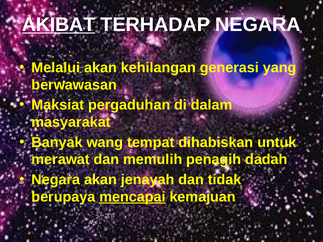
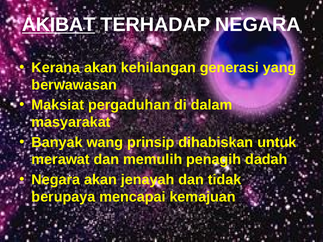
Melalui: Melalui -> Kerana (56, 68)
tempat: tempat -> prinsip (151, 142)
mencapai underline: present -> none (132, 197)
